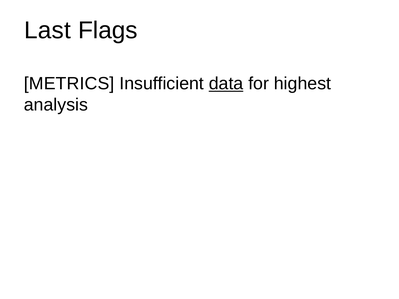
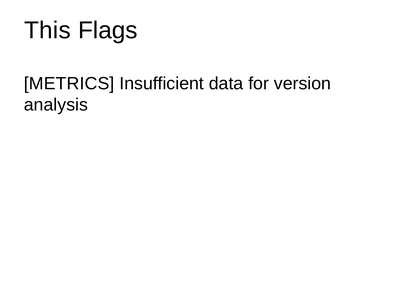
Last: Last -> This (47, 30)
data underline: present -> none (226, 84)
highest: highest -> version (302, 84)
